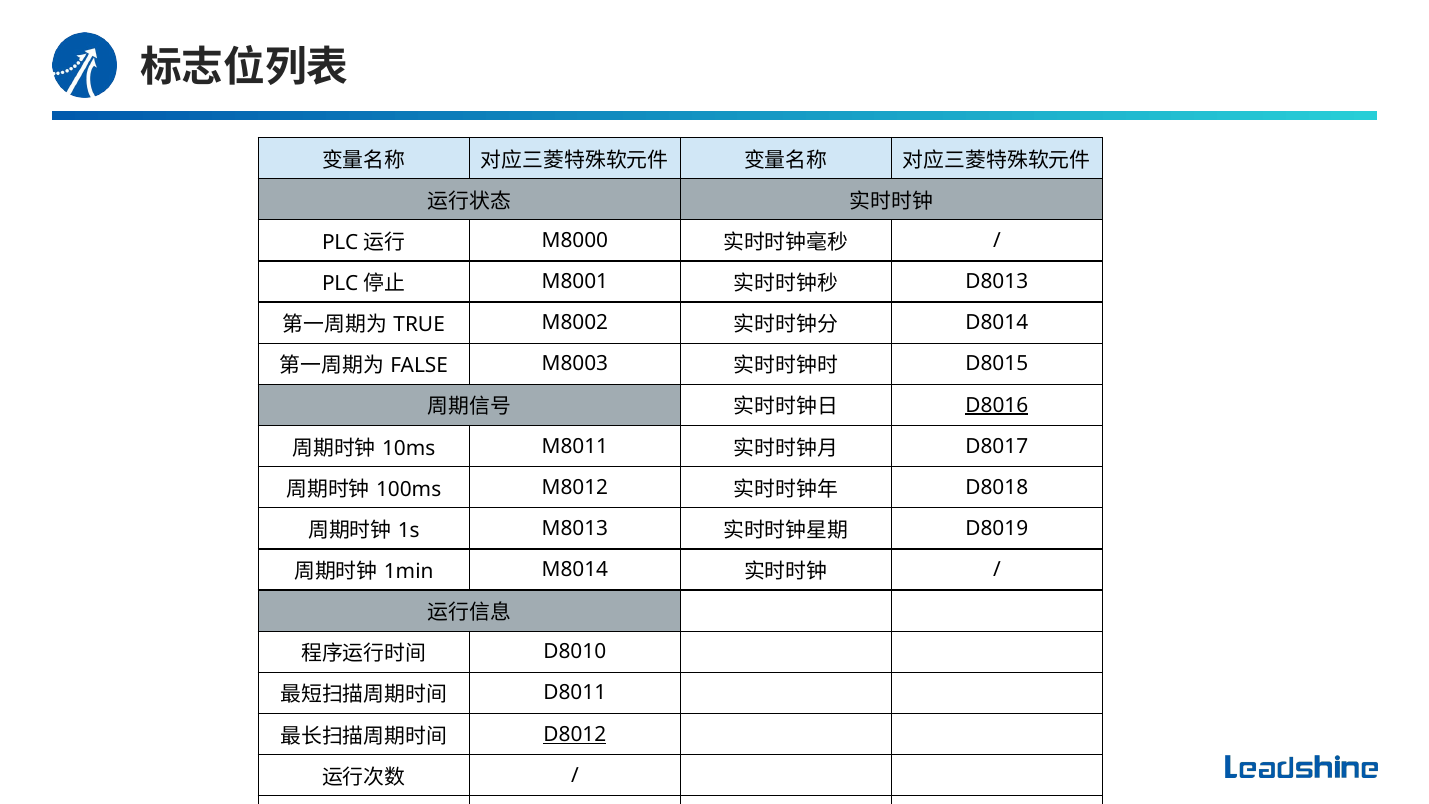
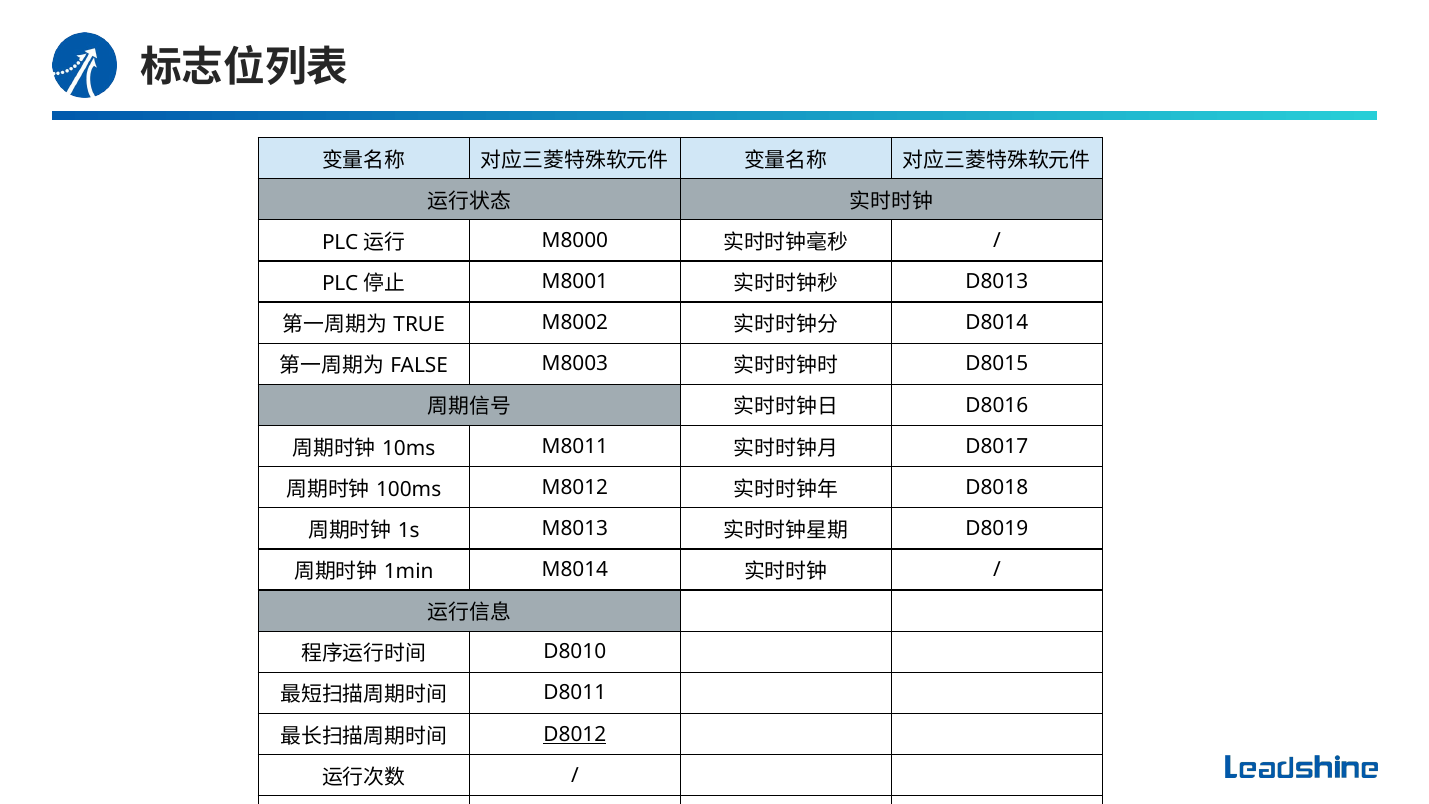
D8016 underline: present -> none (997, 405)
